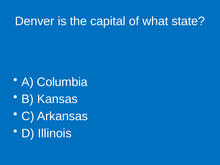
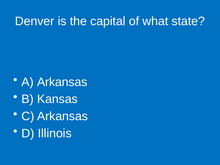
A Columbia: Columbia -> Arkansas (62, 82)
